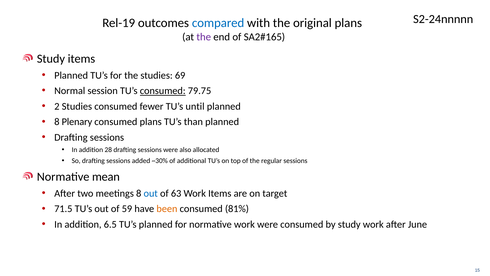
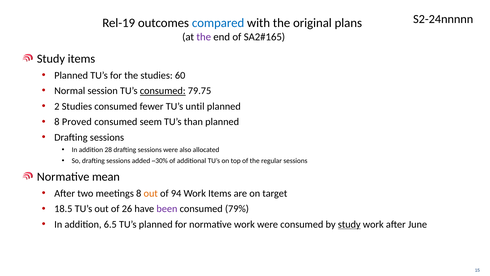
69: 69 -> 60 (180, 75)
Plenary: Plenary -> Proved (77, 122)
consumed plans: plans -> seem (151, 122)
out colour: blue -> orange (151, 193)
63: 63 -> 94 (176, 193)
71.5: 71.5 -> 18.5 (63, 209)
59: 59 -> 26 (127, 209)
been colour: orange -> purple (167, 209)
81%: 81% -> 79% (237, 209)
study underline: none -> present (349, 224)
